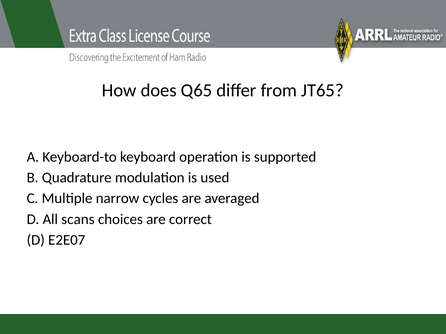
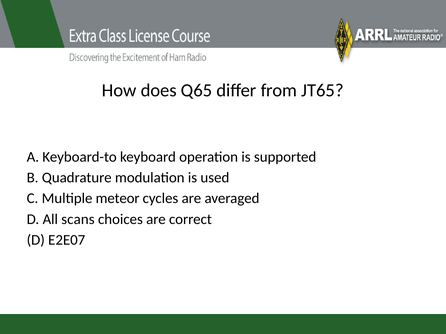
narrow: narrow -> meteor (118, 199)
